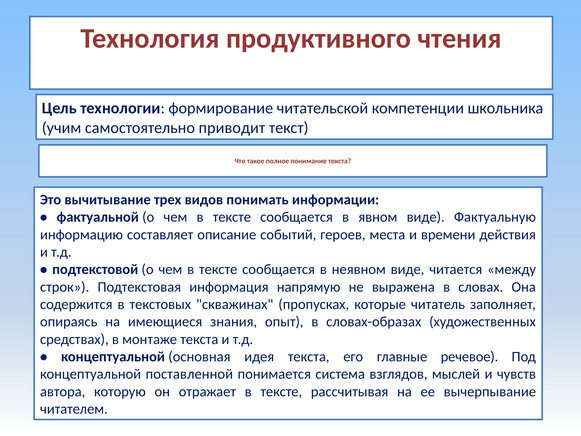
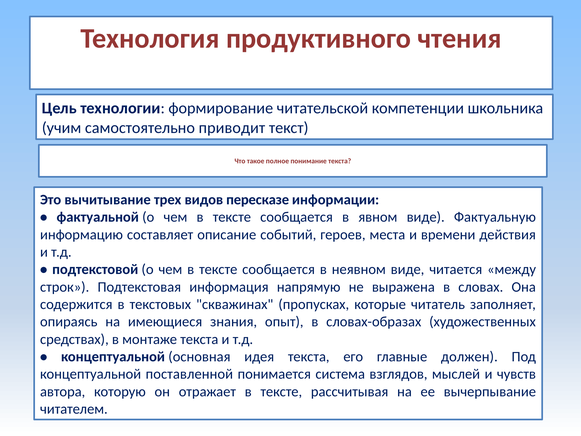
понимать: понимать -> пересказе (258, 200)
речевое: речевое -> должен (469, 356)
